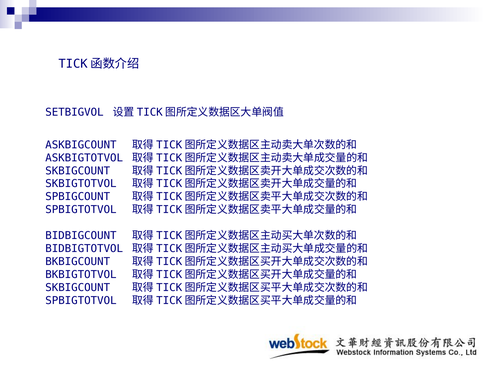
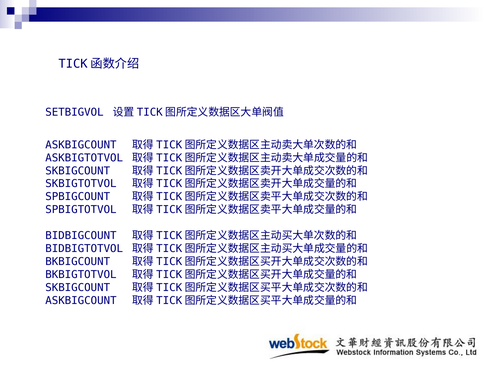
SPBIGTOTVOL: SPBIGTOTVOL -> ASKBIGCOUNT (81, 300)
